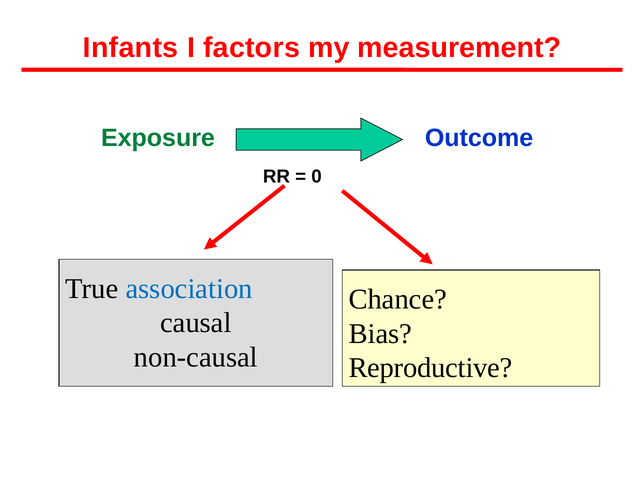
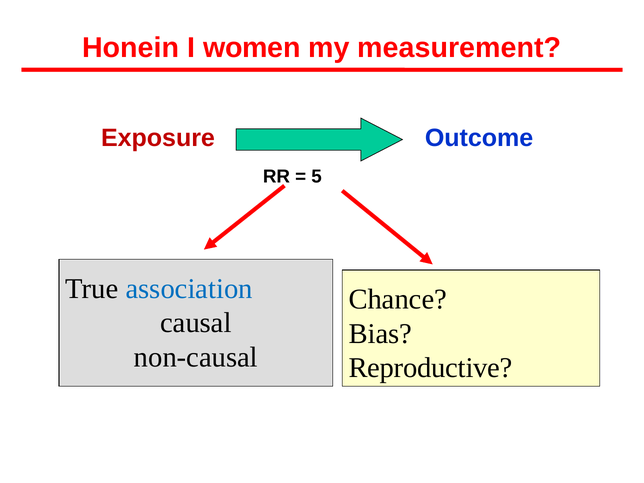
Infants: Infants -> Honein (131, 48)
factors: factors -> women (252, 48)
Exposure colour: green -> red (158, 138)
0: 0 -> 5 (317, 177)
